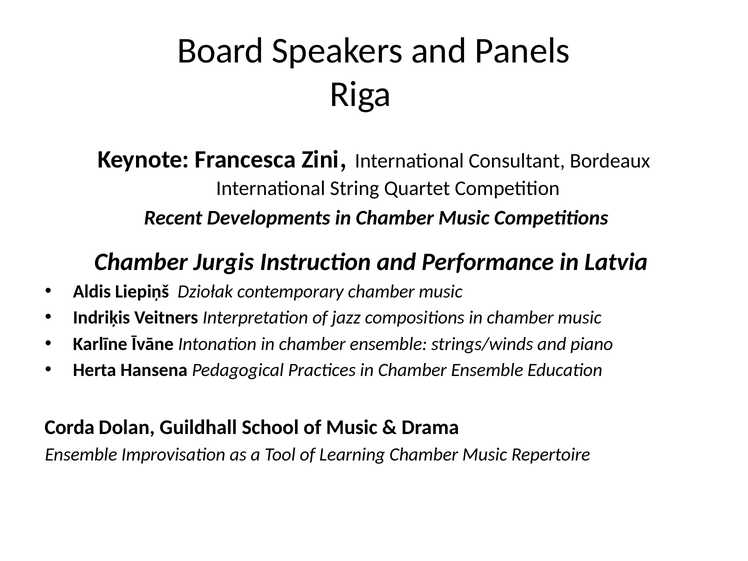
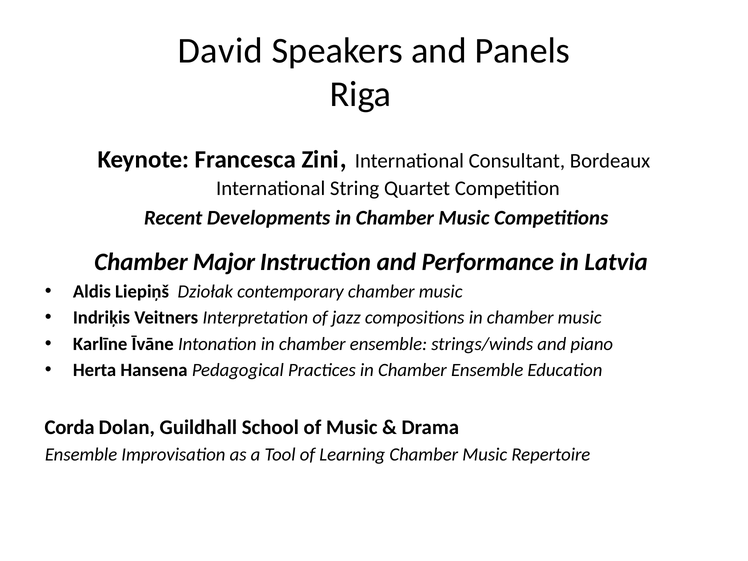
Board: Board -> David (220, 51)
Jurgis: Jurgis -> Major (224, 262)
